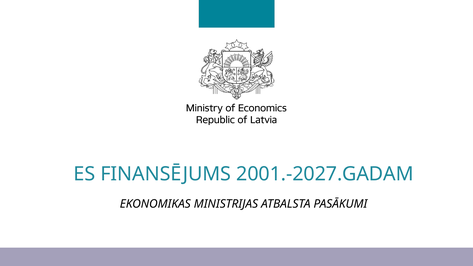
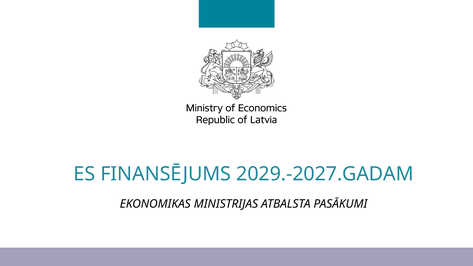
2001.-2027.GADAM: 2001.-2027.GADAM -> 2029.-2027.GADAM (325, 174)
